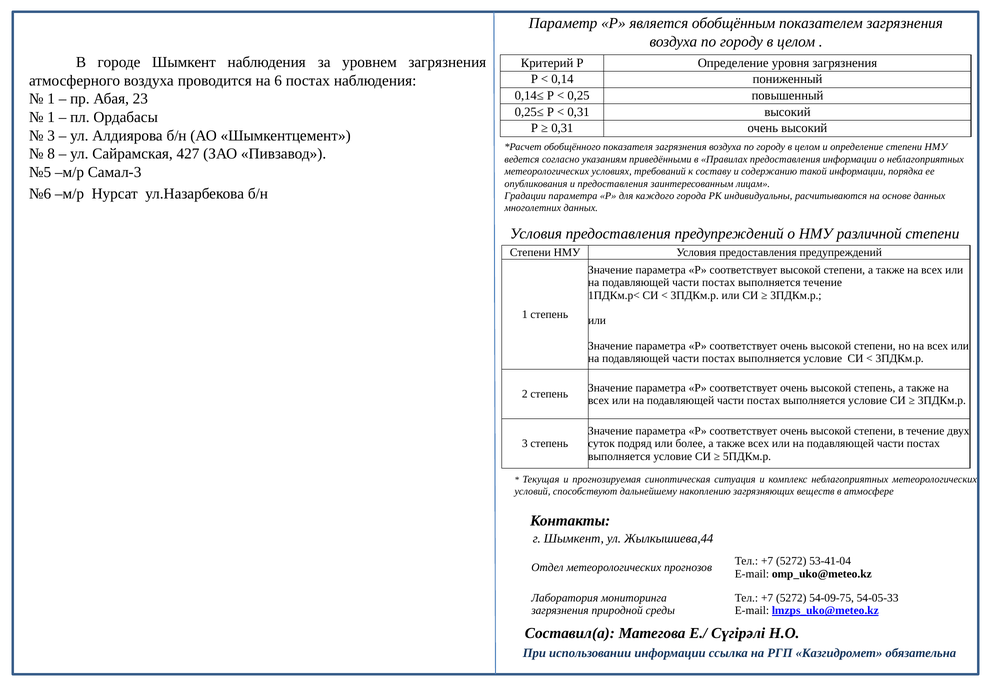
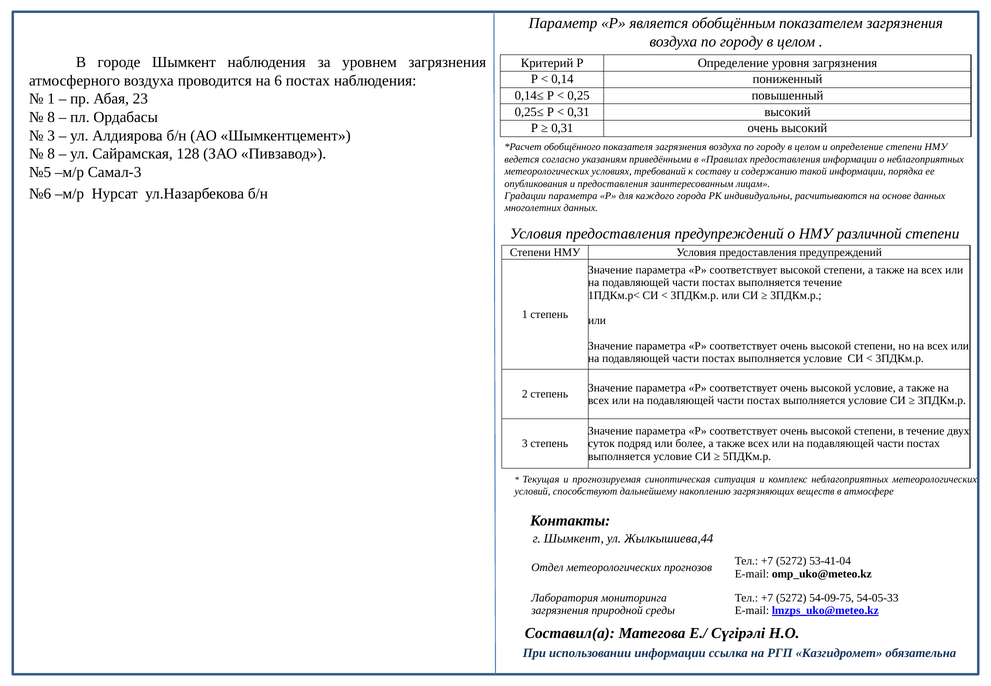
1: 1 -> 8 (51, 117)
427: 427 -> 128 (188, 154)
высокой степень: степень -> условие (875, 388)
